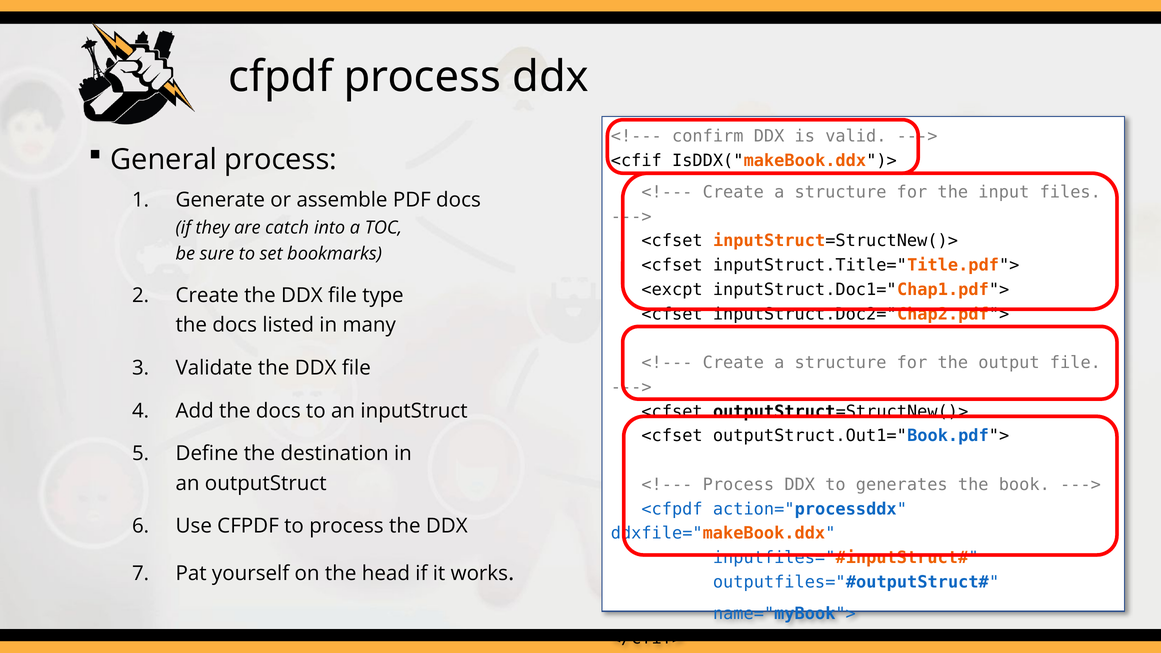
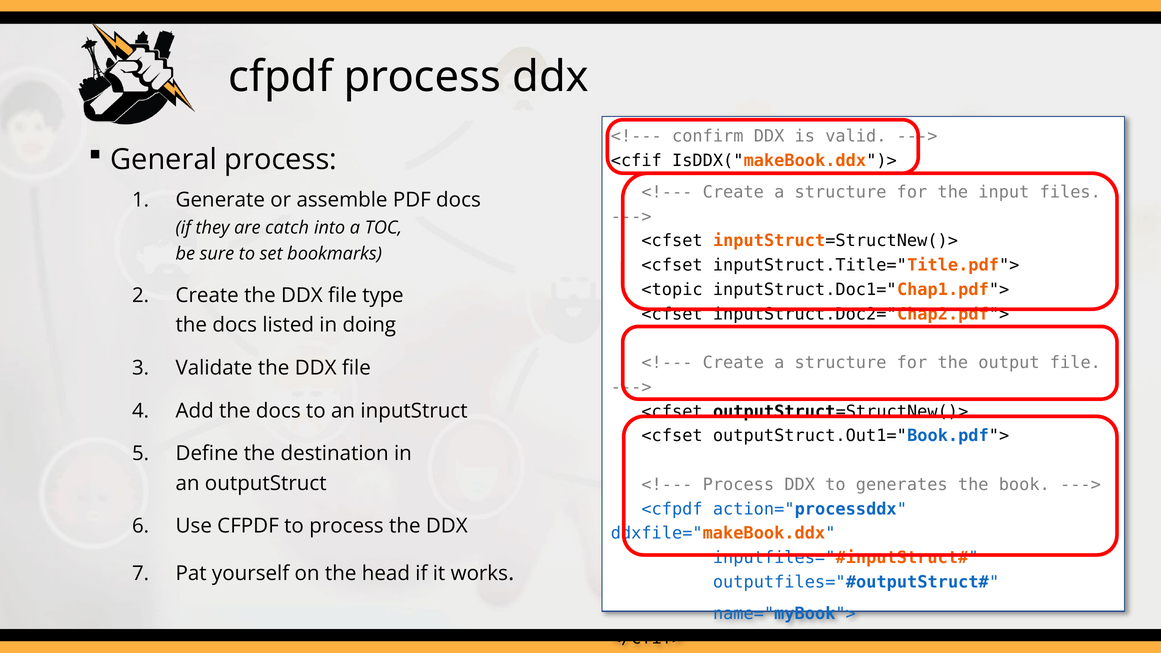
<excpt: <excpt -> <topic (672, 290)
many: many -> doing (369, 325)
